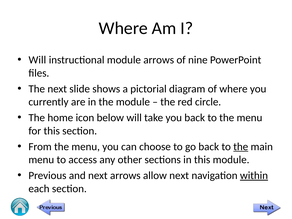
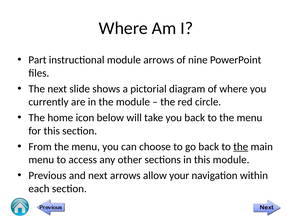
Will: Will -> Part (37, 60)
allow next: next -> your (179, 176)
within underline: present -> none (254, 176)
